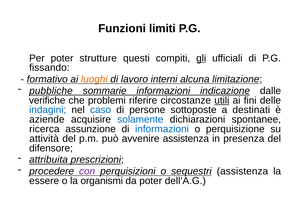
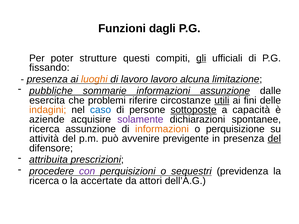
limiti: limiti -> dagli (162, 28)
formativo: formativo -> presenza (47, 79)
lavoro interni: interni -> lavoro (164, 79)
informazioni indicazione: indicazione -> assunzione (225, 91)
verifiche: verifiche -> esercita (47, 100)
indagini colour: blue -> orange (48, 110)
sottoposte underline: none -> present (194, 110)
destinati: destinati -> capacità (251, 110)
solamente colour: blue -> purple (140, 120)
informazioni colour: blue -> orange (162, 129)
avvenire assistenza: assistenza -> previgente (186, 139)
del underline: none -> present (274, 139)
sequestri assistenza: assistenza -> previdenza (243, 171)
essere: essere -> ricerca (44, 181)
organismi: organismi -> accertate (102, 181)
da poter: poter -> attori (151, 181)
